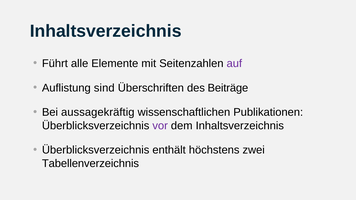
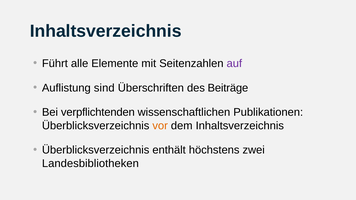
aussagekräftig: aussagekräftig -> verpflichtenden (98, 112)
vor colour: purple -> orange (160, 126)
Tabellenverzeichnis: Tabellenverzeichnis -> Landesbibliotheken (90, 164)
